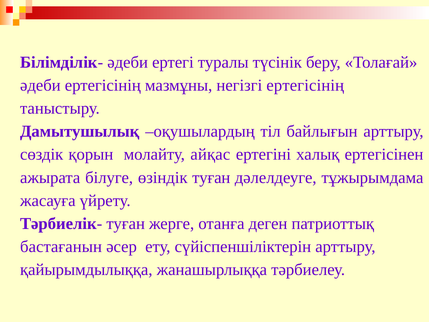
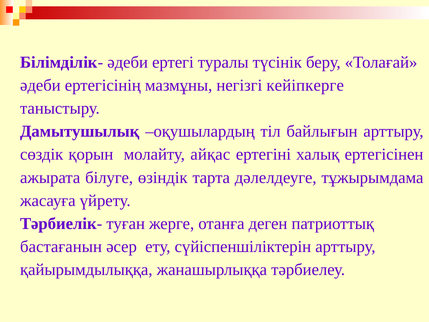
негізгі ертегісінің: ертегісінің -> кейіпкерге (305, 85)
өзіндік туған: туған -> тарта (211, 177)
